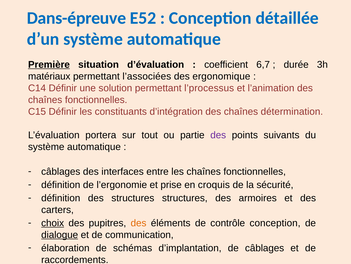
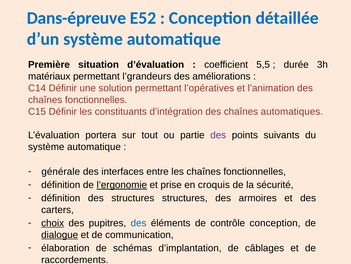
Première underline: present -> none (49, 64)
6,7: 6,7 -> 5,5 (263, 64)
l’associées: l’associées -> l’grandeurs (147, 76)
ergonomique: ergonomique -> améliorations (221, 76)
l’processus: l’processus -> l’opératives (209, 88)
détermination: détermination -> automatiques (292, 111)
câblages: câblages -> générale (61, 171)
l’ergonomie underline: none -> present (122, 184)
des colour: orange -> blue (139, 222)
